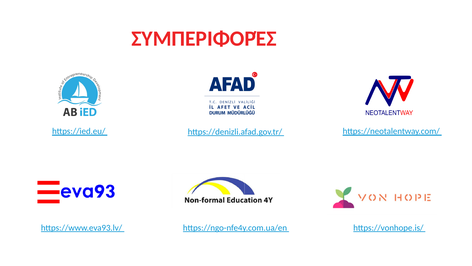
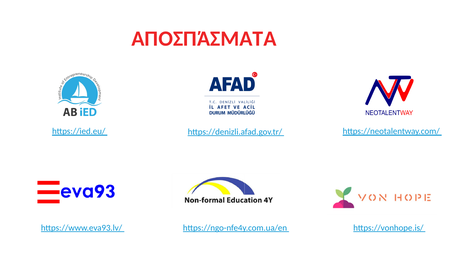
ΣΥΜΠΕΡΙΦΟΡΈΣ: ΣΥΜΠΕΡΙΦΟΡΈΣ -> ΑΠΟΣΠΆΣΜΑΤΑ (204, 39)
